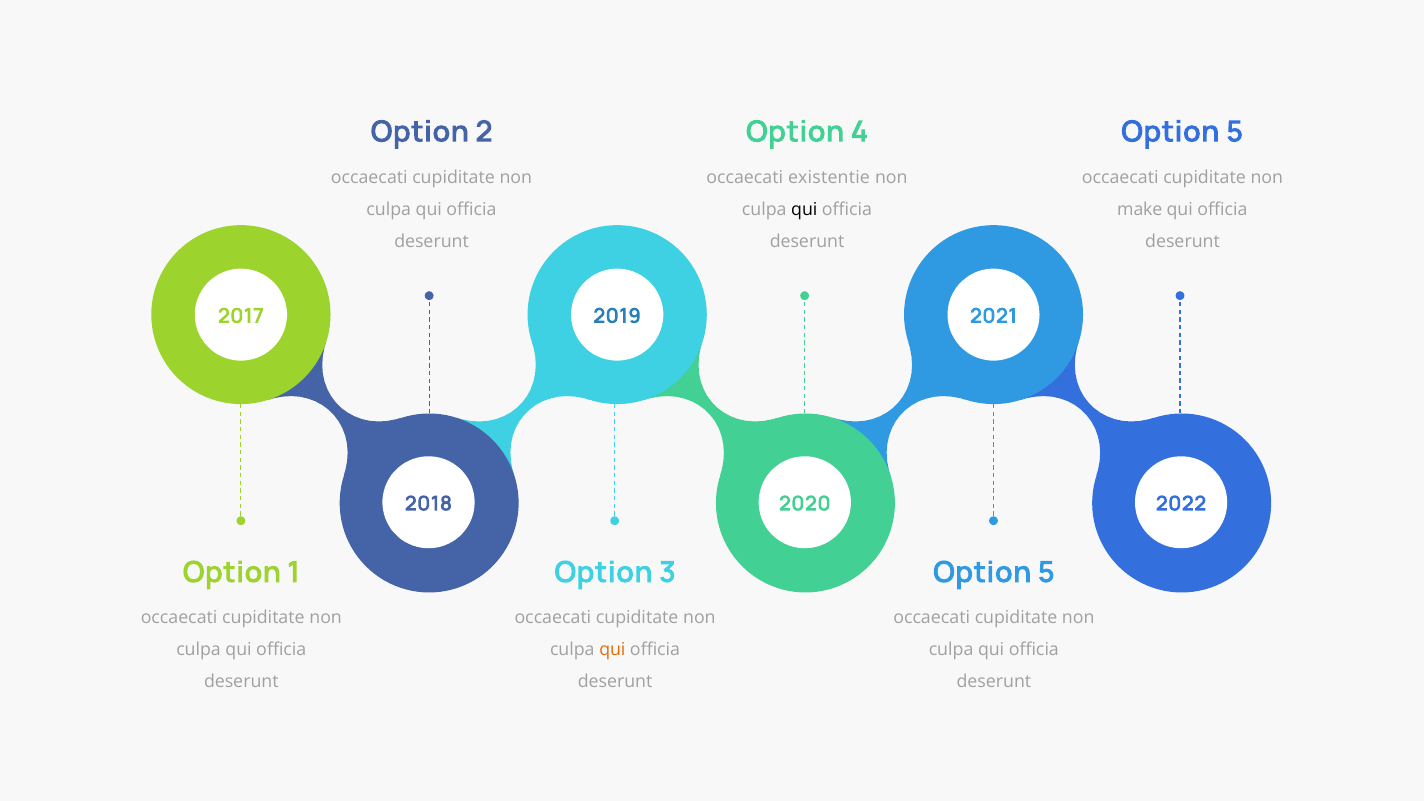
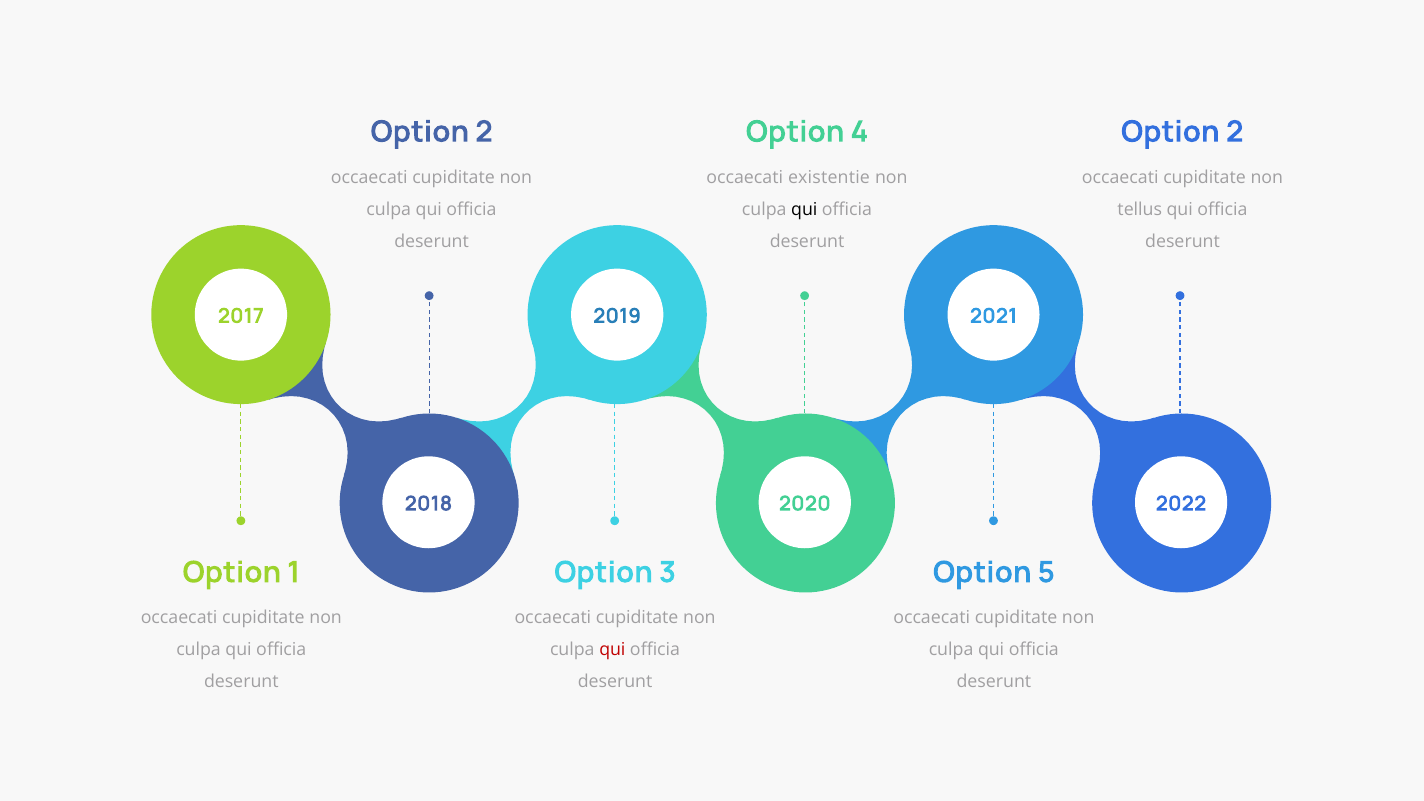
5: 5 -> 2 (1235, 132)
make: make -> tellus (1140, 209)
qui colour: orange -> red (612, 650)
